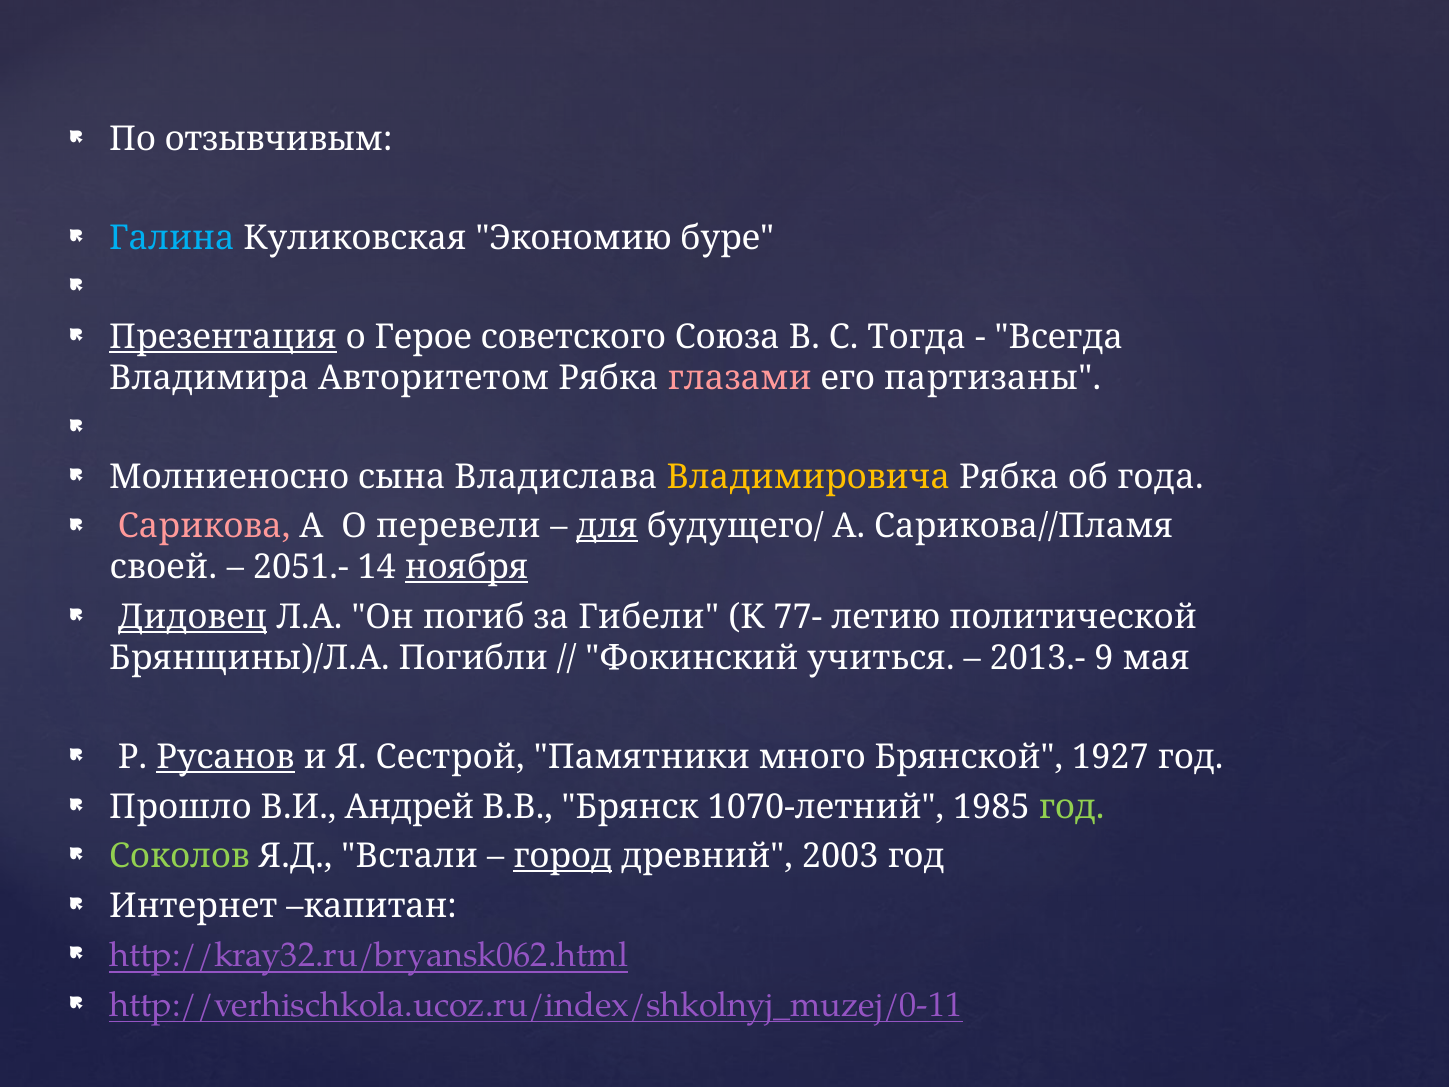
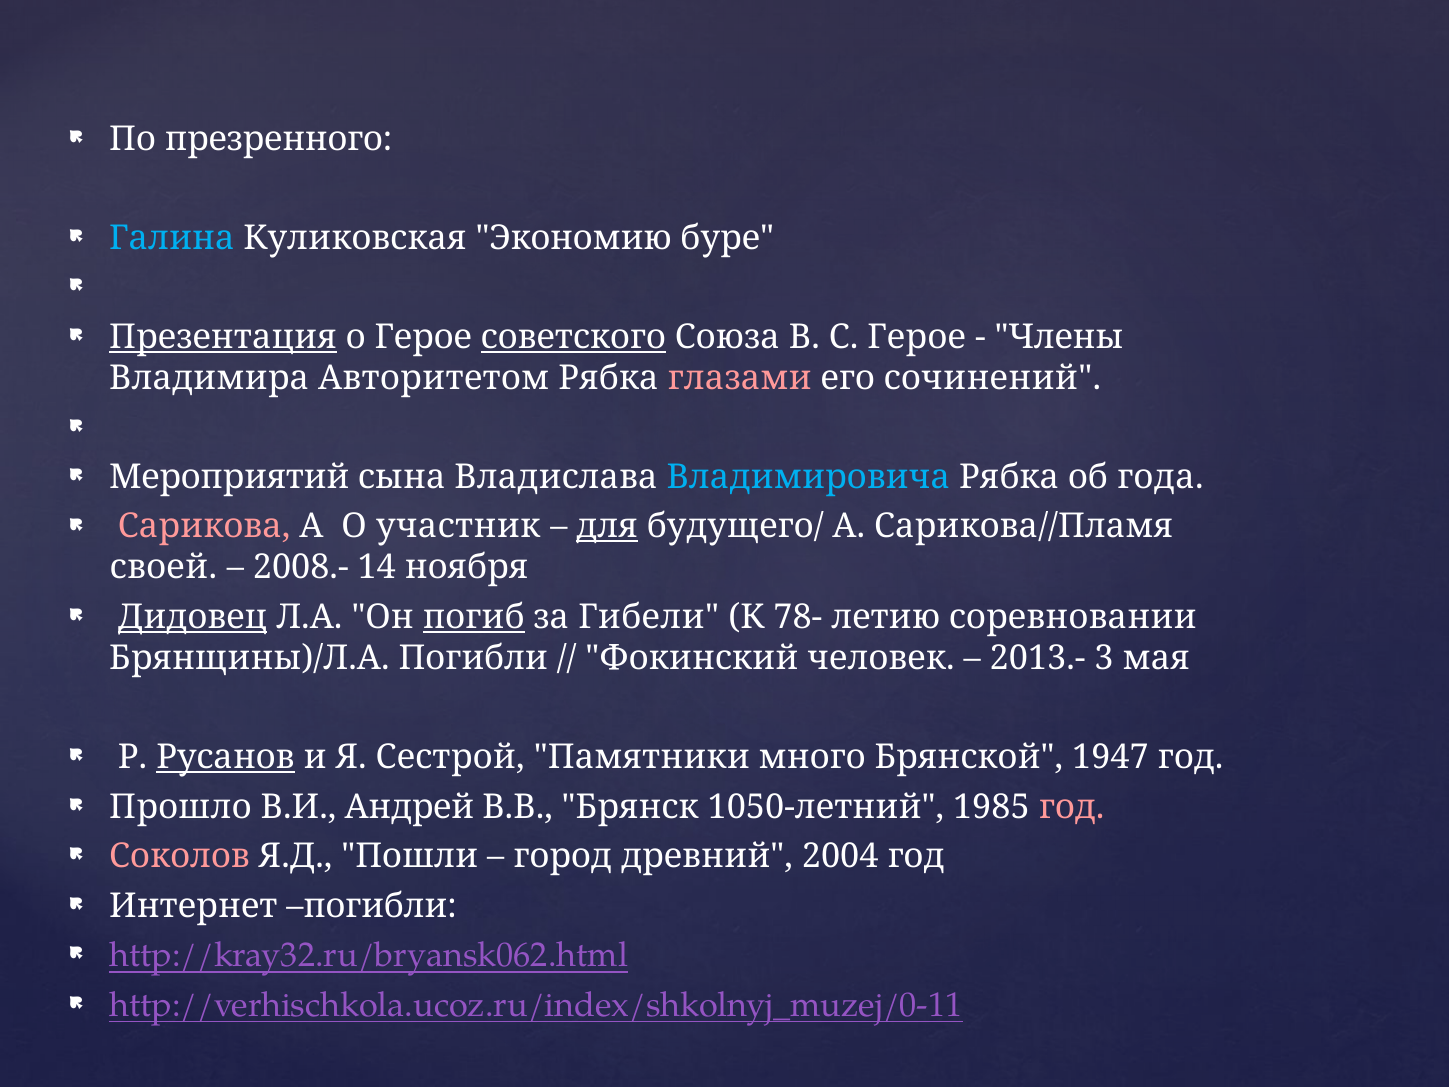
отзывчивым: отзывчивым -> презренного (279, 139)
советского underline: none -> present (573, 337)
С Тогда: Тогда -> Герое (917, 337)
Всегда: Всегда -> Члены (1059, 337)
партизаны: партизаны -> сочинений (993, 378)
Молниеносно: Молниеносно -> Мероприятий (229, 477)
Владимировича colour: yellow -> light blue (808, 477)
перевели: перевели -> участник (458, 526)
2051.-: 2051.- -> 2008.- (301, 568)
ноября underline: present -> none (467, 568)
погиб underline: none -> present (474, 617)
77-: 77- -> 78- (798, 617)
политической: политической -> соревновании (1073, 617)
учиться: учиться -> человек (881, 658)
9: 9 -> 3 (1104, 658)
1927: 1927 -> 1947 (1110, 757)
1070-летний: 1070-летний -> 1050-летний (826, 807)
год colour: light green -> pink (1072, 807)
Соколов colour: light green -> pink (180, 856)
Встали: Встали -> Пошли (410, 856)
город underline: present -> none (563, 856)
2003: 2003 -> 2004 (840, 856)
Интернет капитан: капитан -> погибли (372, 906)
